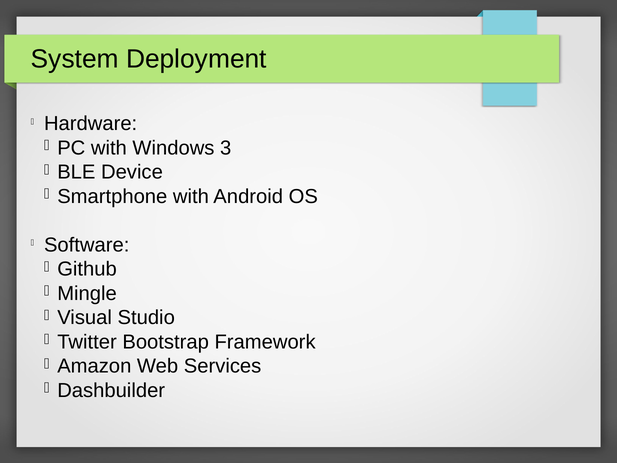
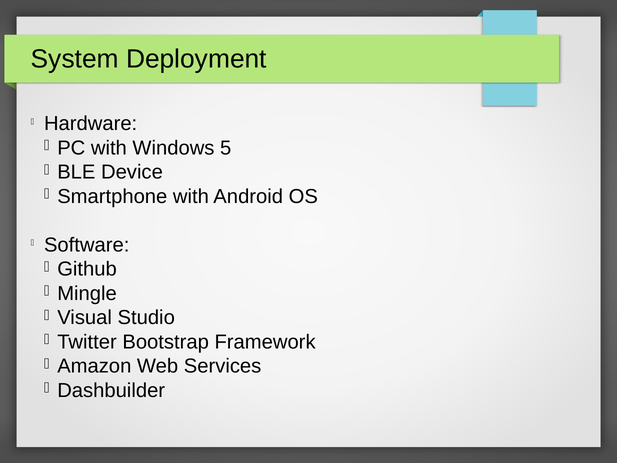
3: 3 -> 5 (226, 148)
